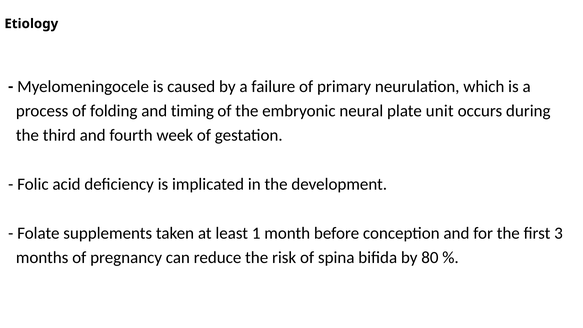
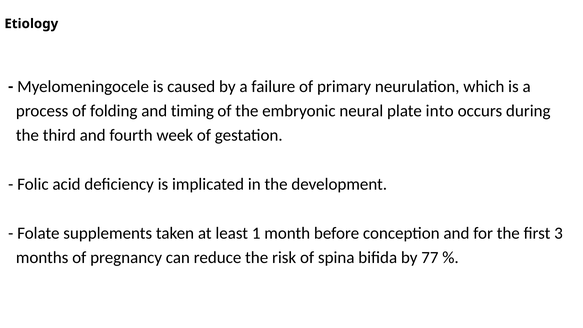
unit: unit -> into (440, 111)
80: 80 -> 77 (430, 258)
